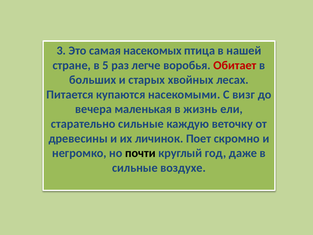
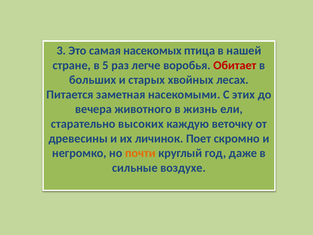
купаются: купаются -> заметная (121, 94)
визг: визг -> этих (244, 94)
маленькая: маленькая -> животного (143, 109)
старательно сильные: сильные -> высоких (141, 124)
почти colour: black -> orange (140, 153)
